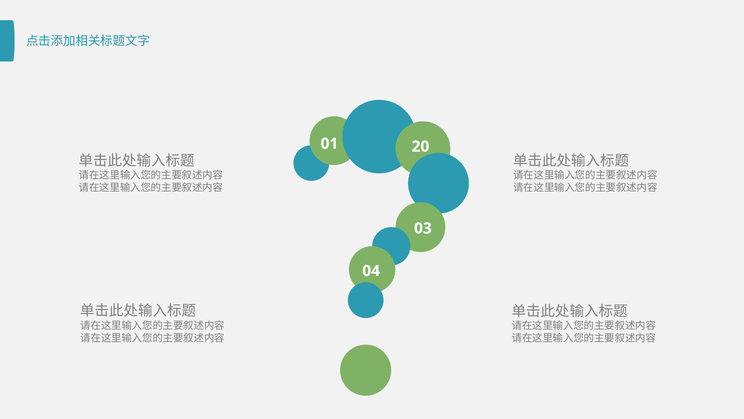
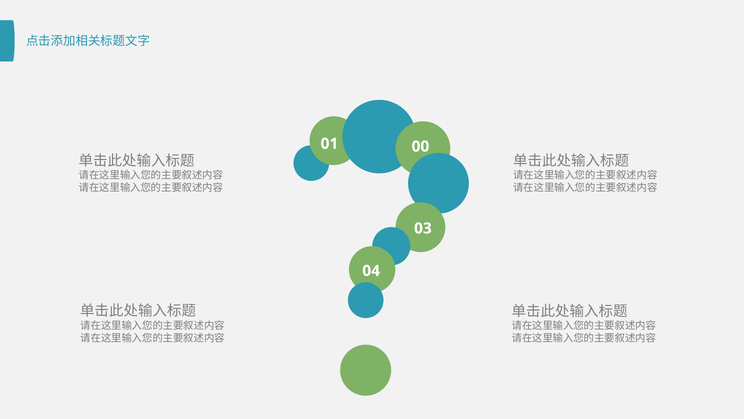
20: 20 -> 00 (420, 146)
